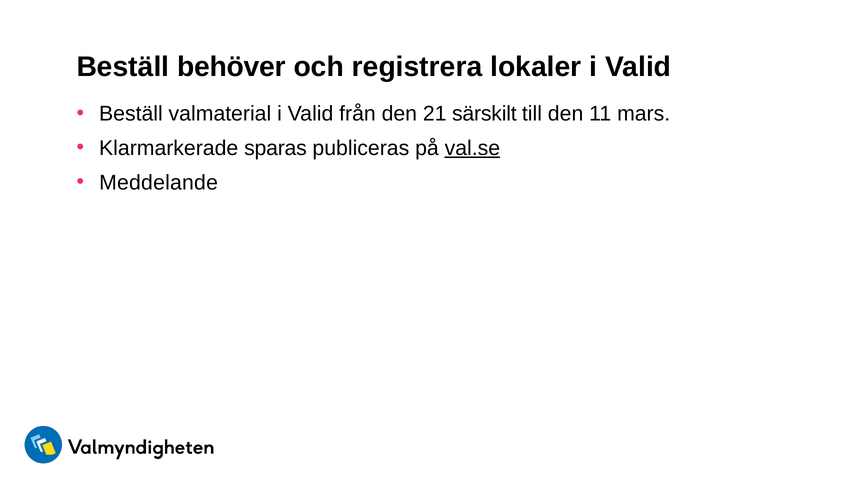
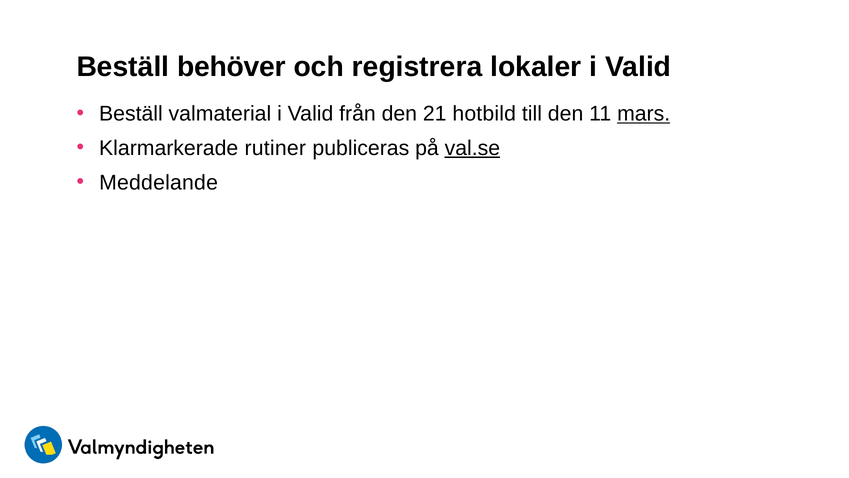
särskilt: särskilt -> hotbild (484, 114)
mars underline: none -> present (644, 114)
sparas: sparas -> rutiner (275, 148)
